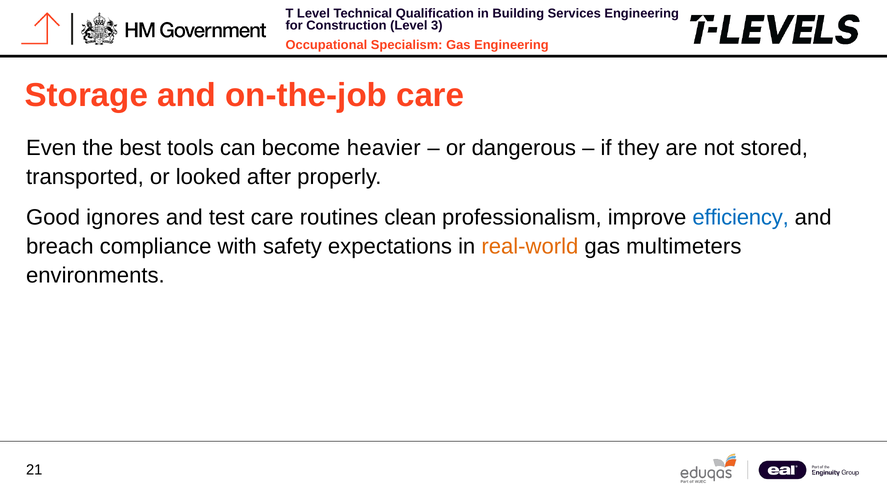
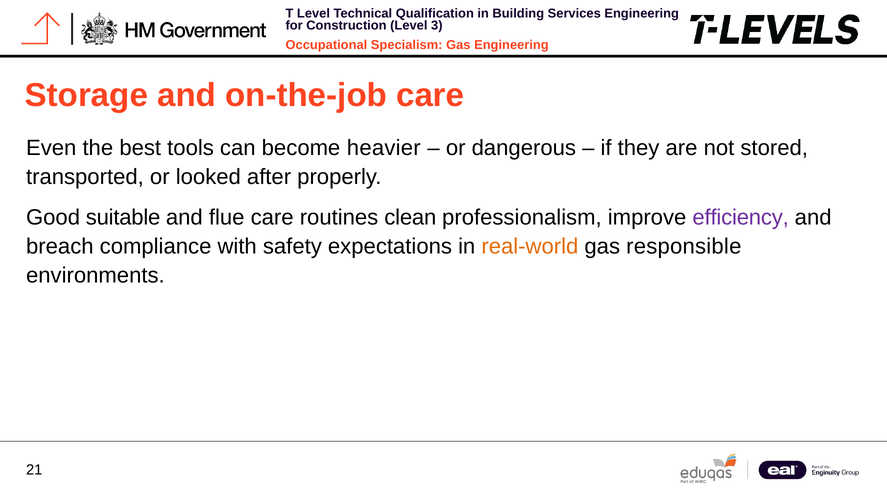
ignores: ignores -> suitable (123, 217)
test: test -> flue (227, 217)
efficiency colour: blue -> purple (741, 217)
multimeters: multimeters -> responsible (684, 246)
